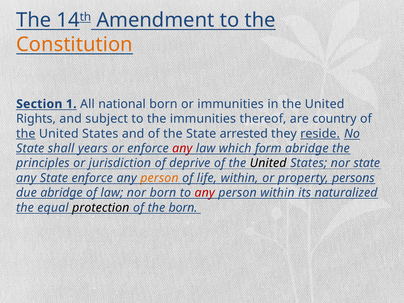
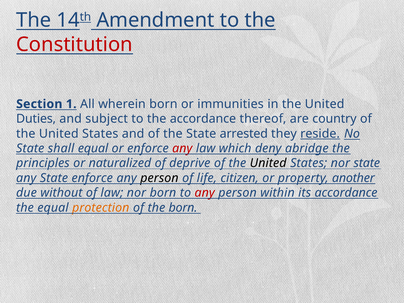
Constitution colour: orange -> red (75, 44)
national: national -> wherein (122, 104)
Rights: Rights -> Duties (36, 119)
the immunities: immunities -> accordance (203, 119)
the underline: present -> none (26, 134)
shall years: years -> equal (93, 148)
form: form -> deny (268, 148)
jurisdiction: jurisdiction -> naturalized (120, 163)
person colour: orange -> black (159, 178)
life within: within -> citizen (240, 178)
persons: persons -> another (353, 178)
due abridge: abridge -> without (61, 193)
its naturalized: naturalized -> accordance (346, 193)
protection colour: black -> orange (101, 208)
